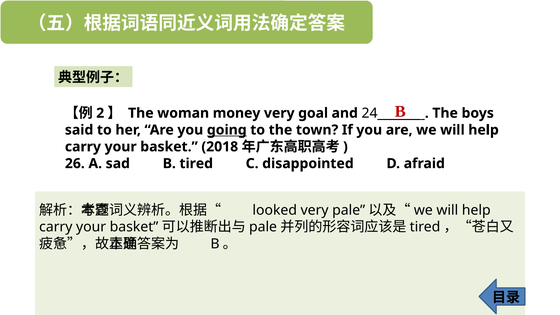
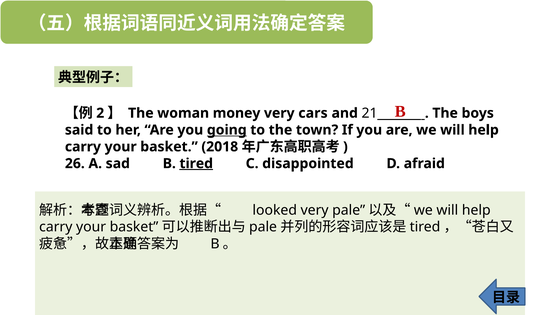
goal: goal -> cars (313, 113)
24: 24 -> 21 (370, 113)
tired underline: none -> present (196, 164)
